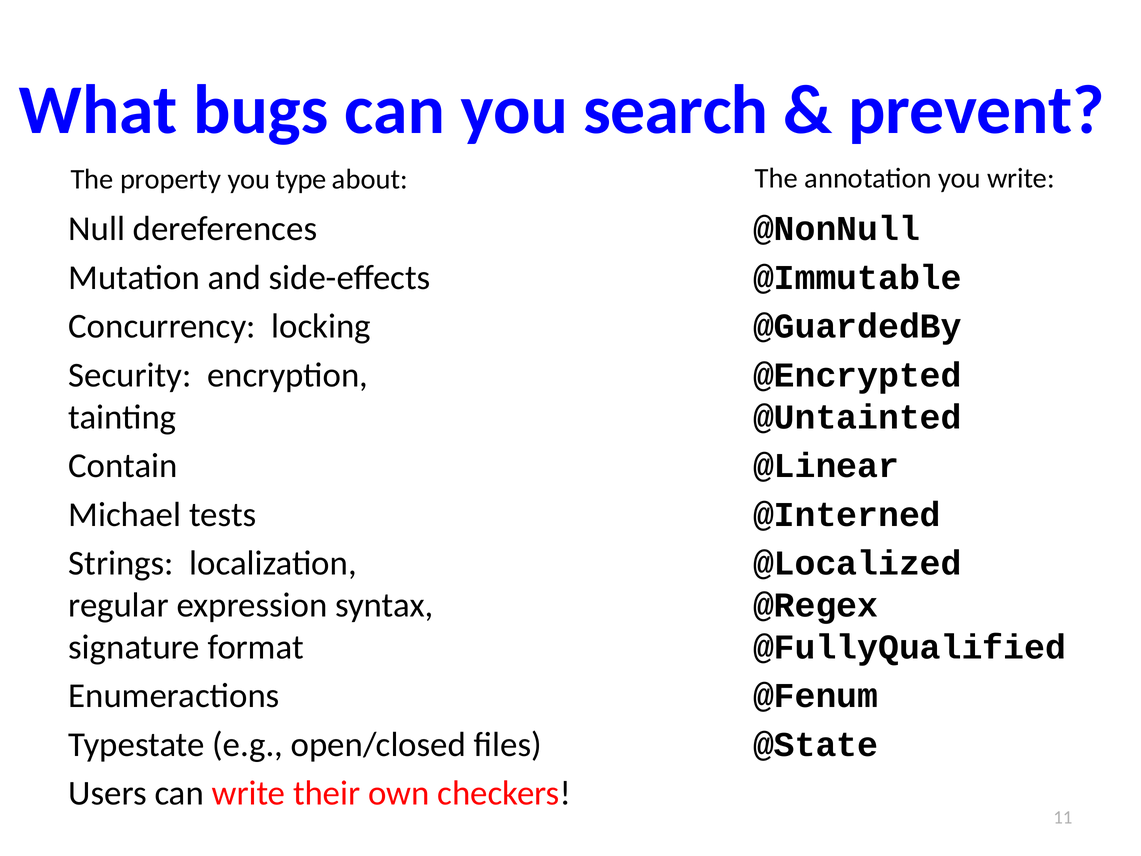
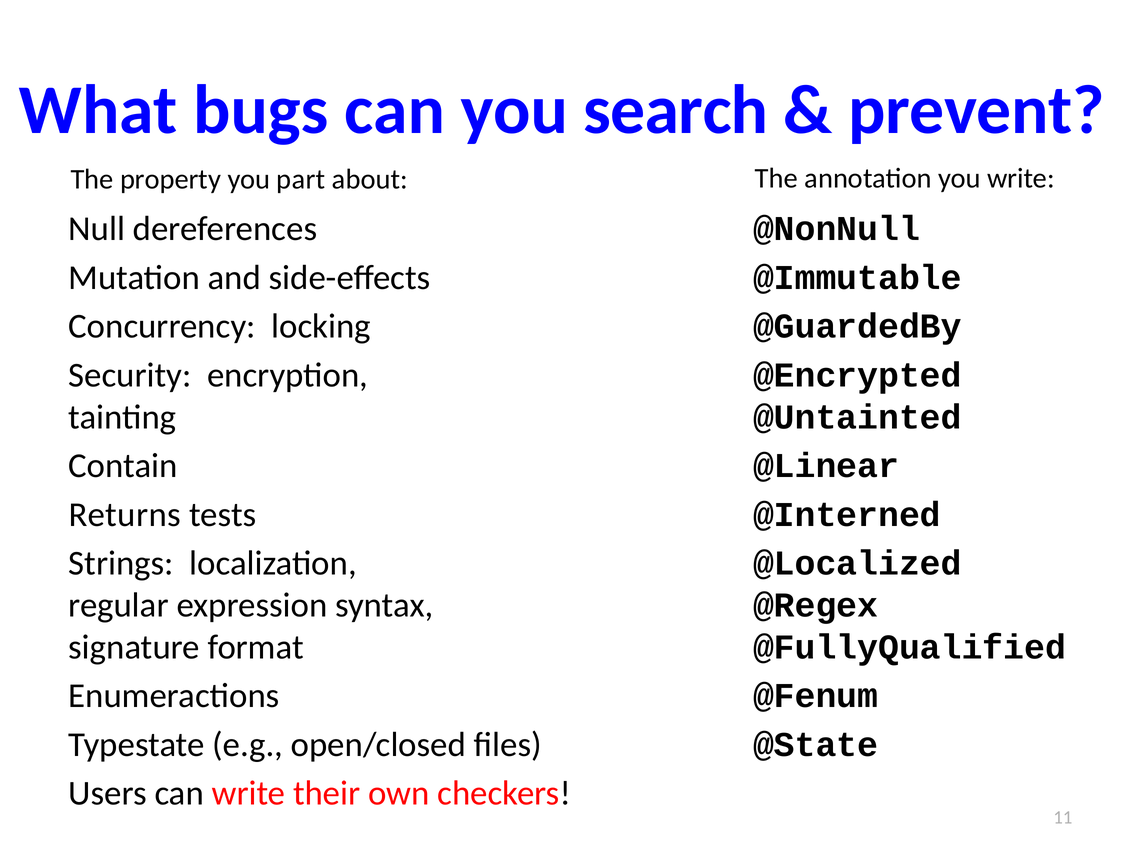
type: type -> part (301, 179)
Michael: Michael -> Returns (125, 514)
